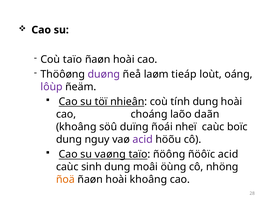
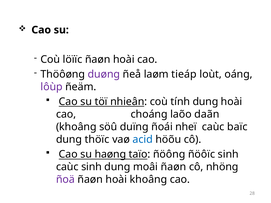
Coù taïo: taïo -> löïïc (73, 59)
boïc: boïc -> baïc (237, 127)
nguy: nguy -> thöïc (97, 140)
acid colour: purple -> blue (143, 140)
vaøng: vaøng -> haøng (110, 154)
ñöôïc acid: acid -> sinh (228, 154)
moâi öùng: öùng -> ñaøn (173, 167)
ñoä colour: orange -> purple (65, 180)
